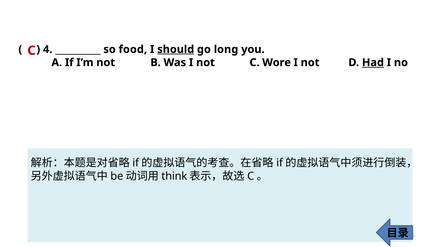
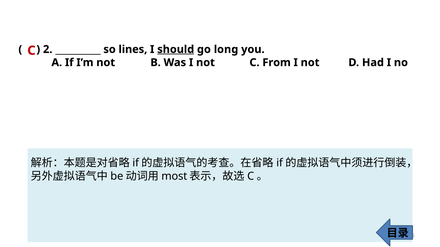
4: 4 -> 2 (48, 49)
food: food -> lines (133, 49)
Wore: Wore -> From (277, 63)
Had underline: present -> none (373, 63)
think: think -> most (174, 177)
